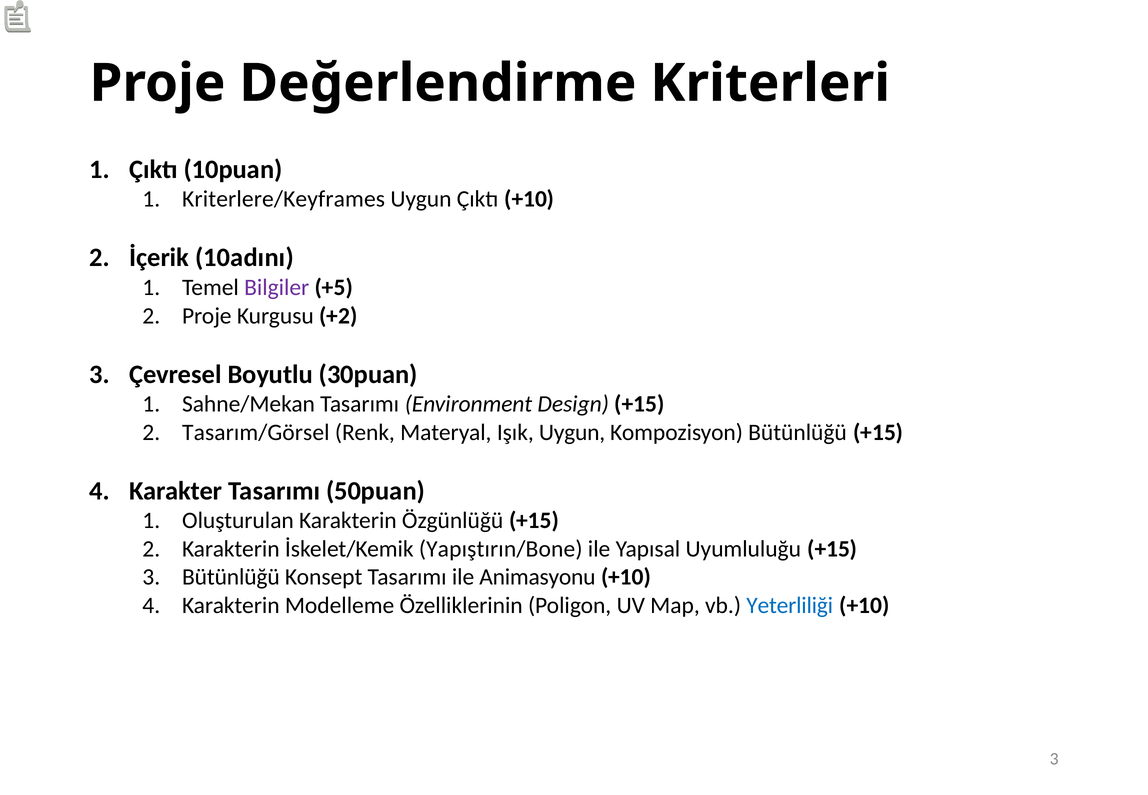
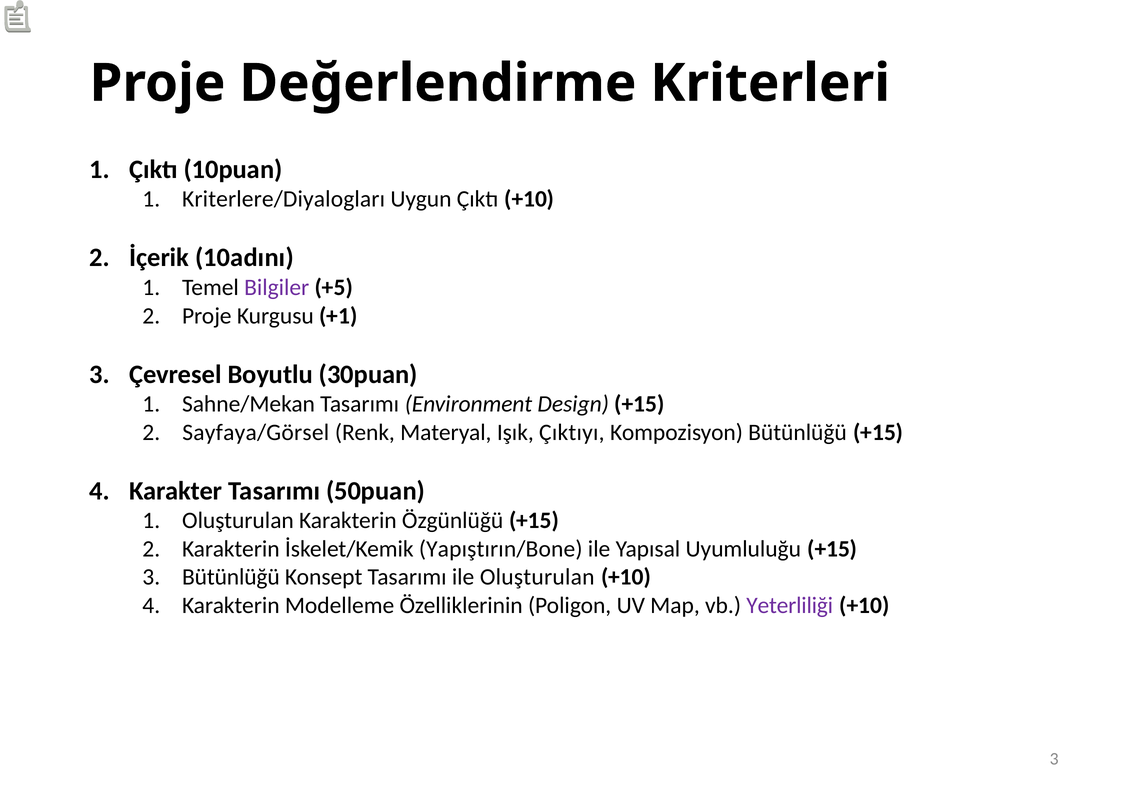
Kriterlere/Keyframes: Kriterlere/Keyframes -> Kriterlere/Diyalogları (284, 199)
+2: +2 -> +1 (338, 316)
Tasarım/Görsel: Tasarım/Görsel -> Sayfaya/Görsel (256, 432)
Işık Uygun: Uygun -> Çıktıyı (572, 432)
ile Animasyonu: Animasyonu -> Oluşturulan (537, 577)
Yeterliliği colour: blue -> purple (790, 605)
